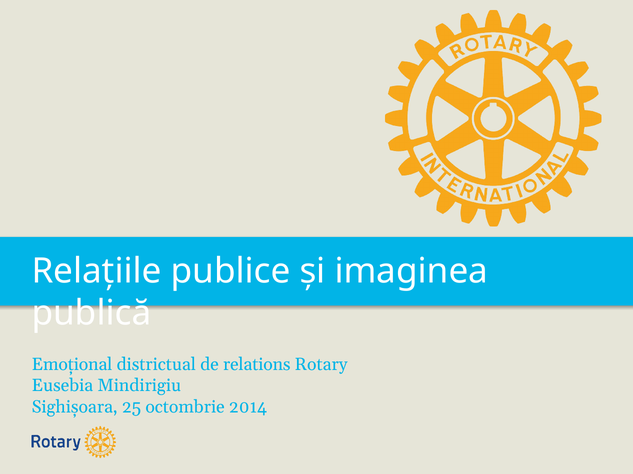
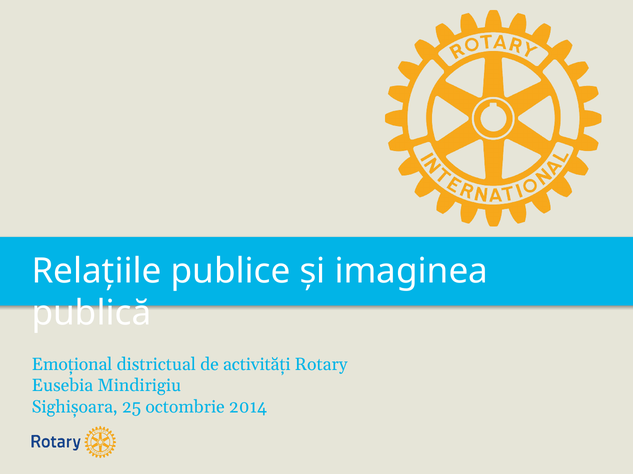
relations: relations -> activități (257, 365)
